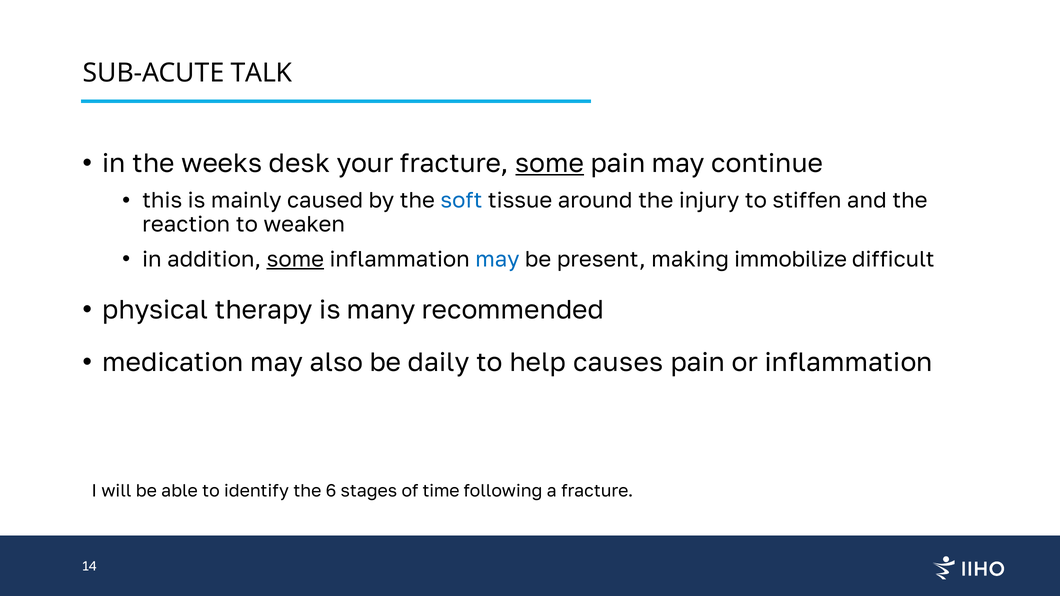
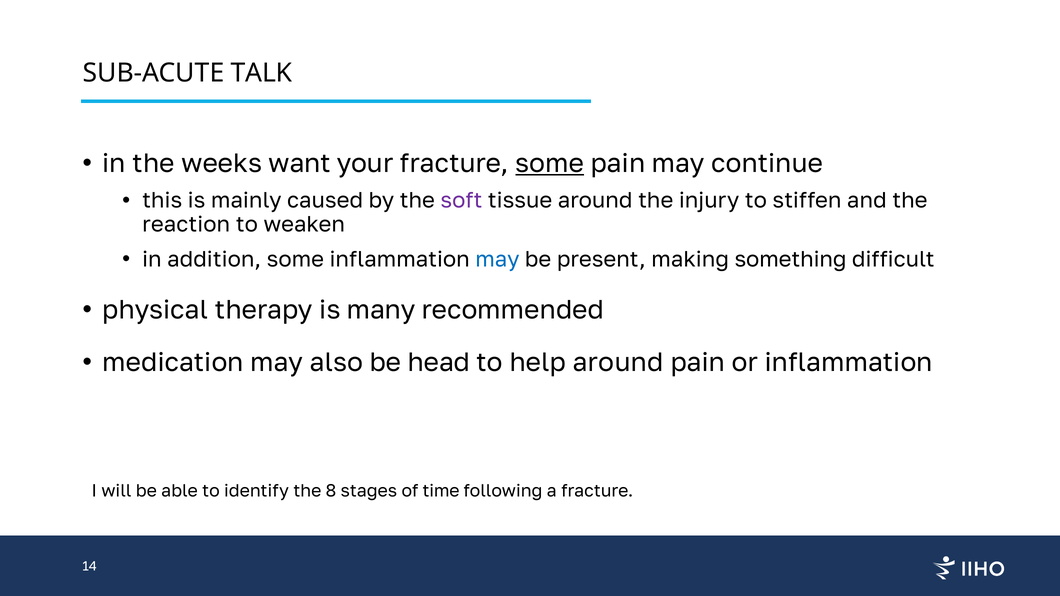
desk: desk -> want (300, 163)
soft colour: blue -> purple (461, 201)
some underline: present -> none (295, 259)
immobilize: immobilize -> something (791, 259)
daily: daily -> head (439, 363)
help causes: causes -> around (618, 363)
6: 6 -> 8 (331, 491)
